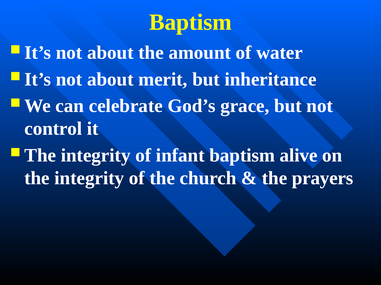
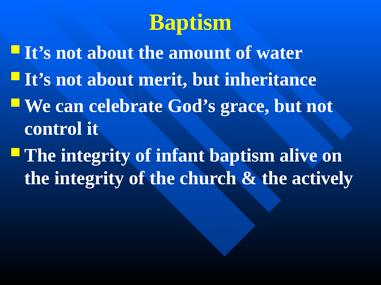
prayers: prayers -> actively (323, 178)
